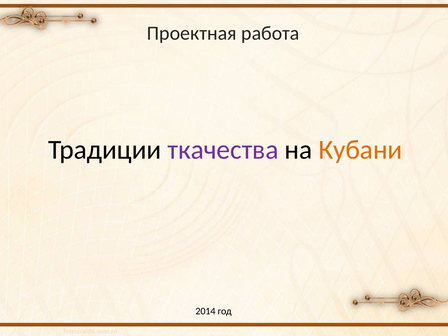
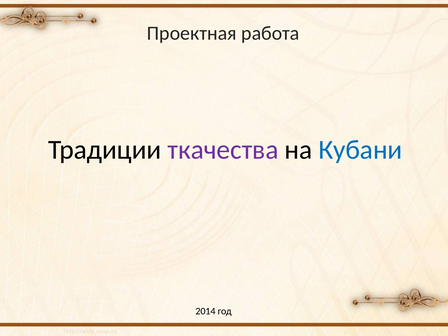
Кубани colour: orange -> blue (360, 150)
